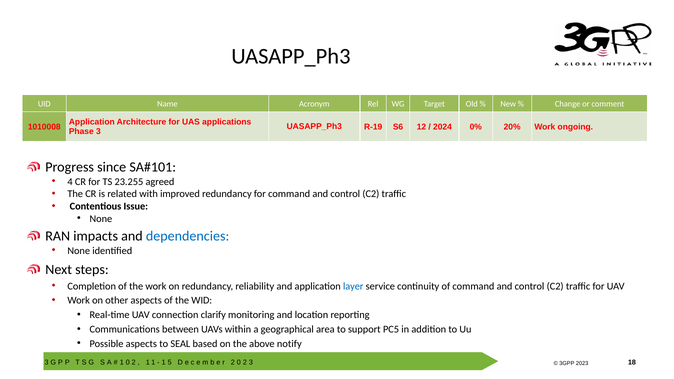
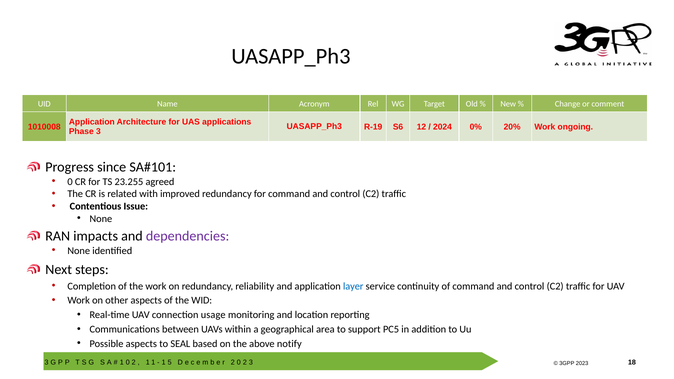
4: 4 -> 0 (70, 182)
dependencies colour: blue -> purple (188, 236)
clarify: clarify -> usage (213, 315)
